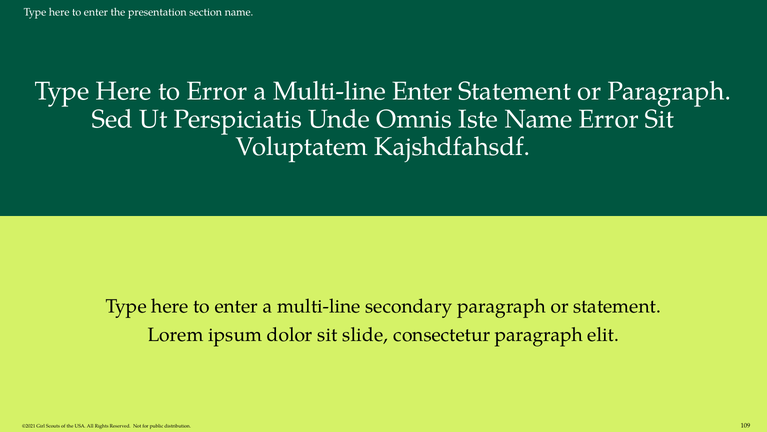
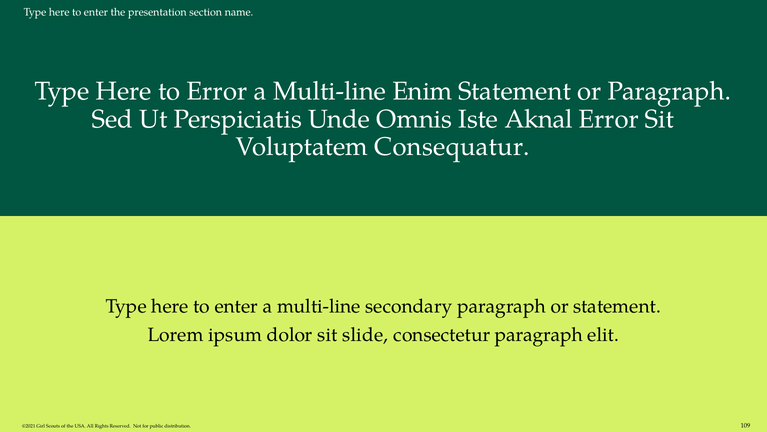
Multi-line Enter: Enter -> Enim (422, 91)
Iste Name: Name -> Aknal (539, 119)
Kajshdfahsdf: Kajshdfahsdf -> Consequatur (452, 147)
